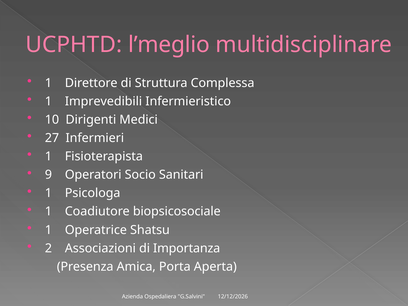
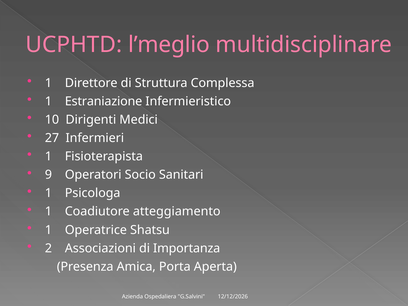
Imprevedibili: Imprevedibili -> Estraniazione (104, 101)
biopsicosociale: biopsicosociale -> atteggiamento (177, 212)
